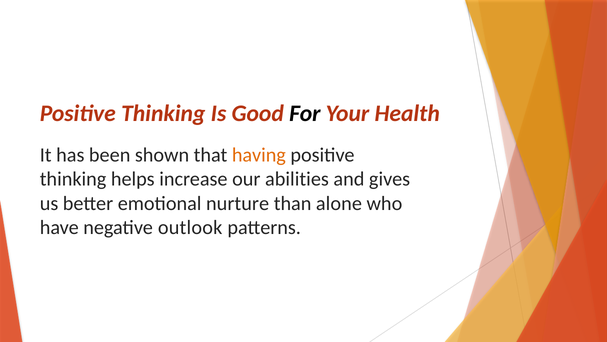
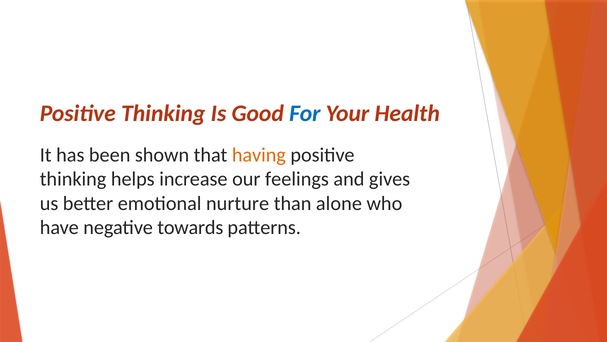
For colour: black -> blue (305, 113)
abilities: abilities -> feelings (297, 179)
outlook: outlook -> towards (190, 227)
